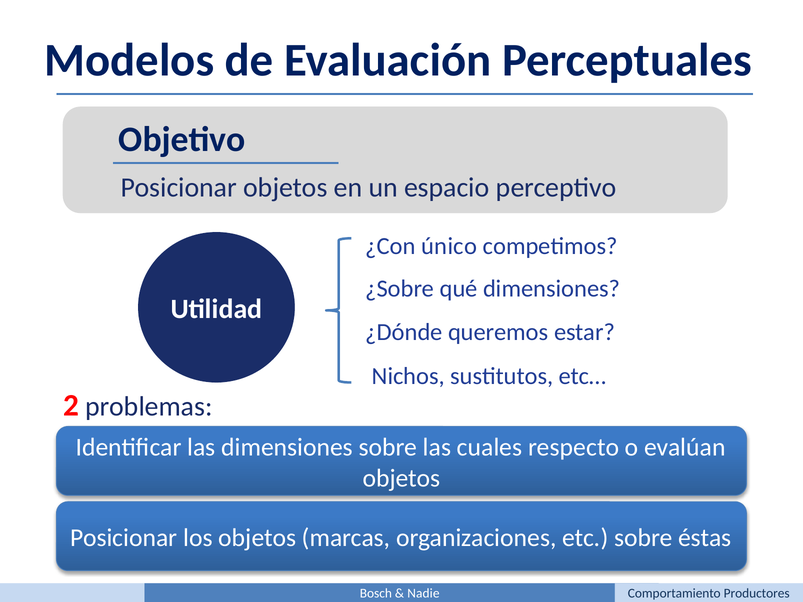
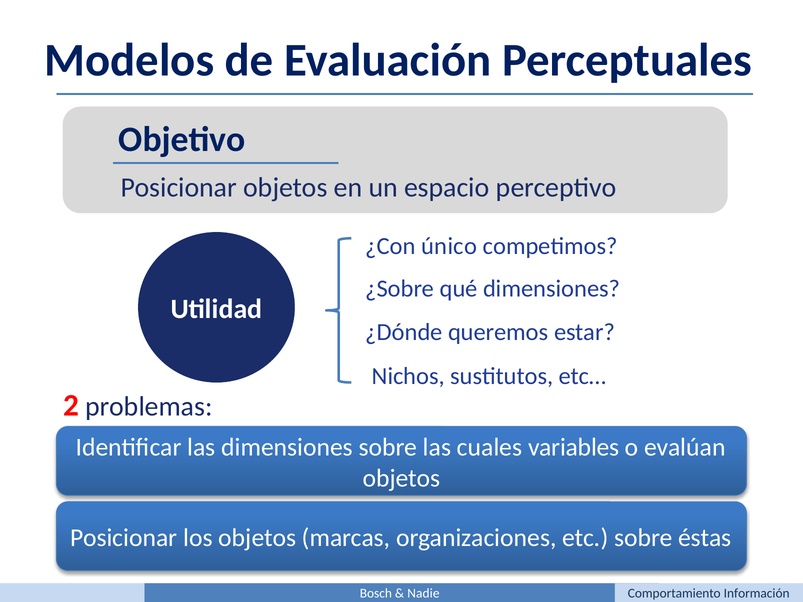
respecto: respecto -> variables (574, 448)
Productores: Productores -> Información (757, 594)
